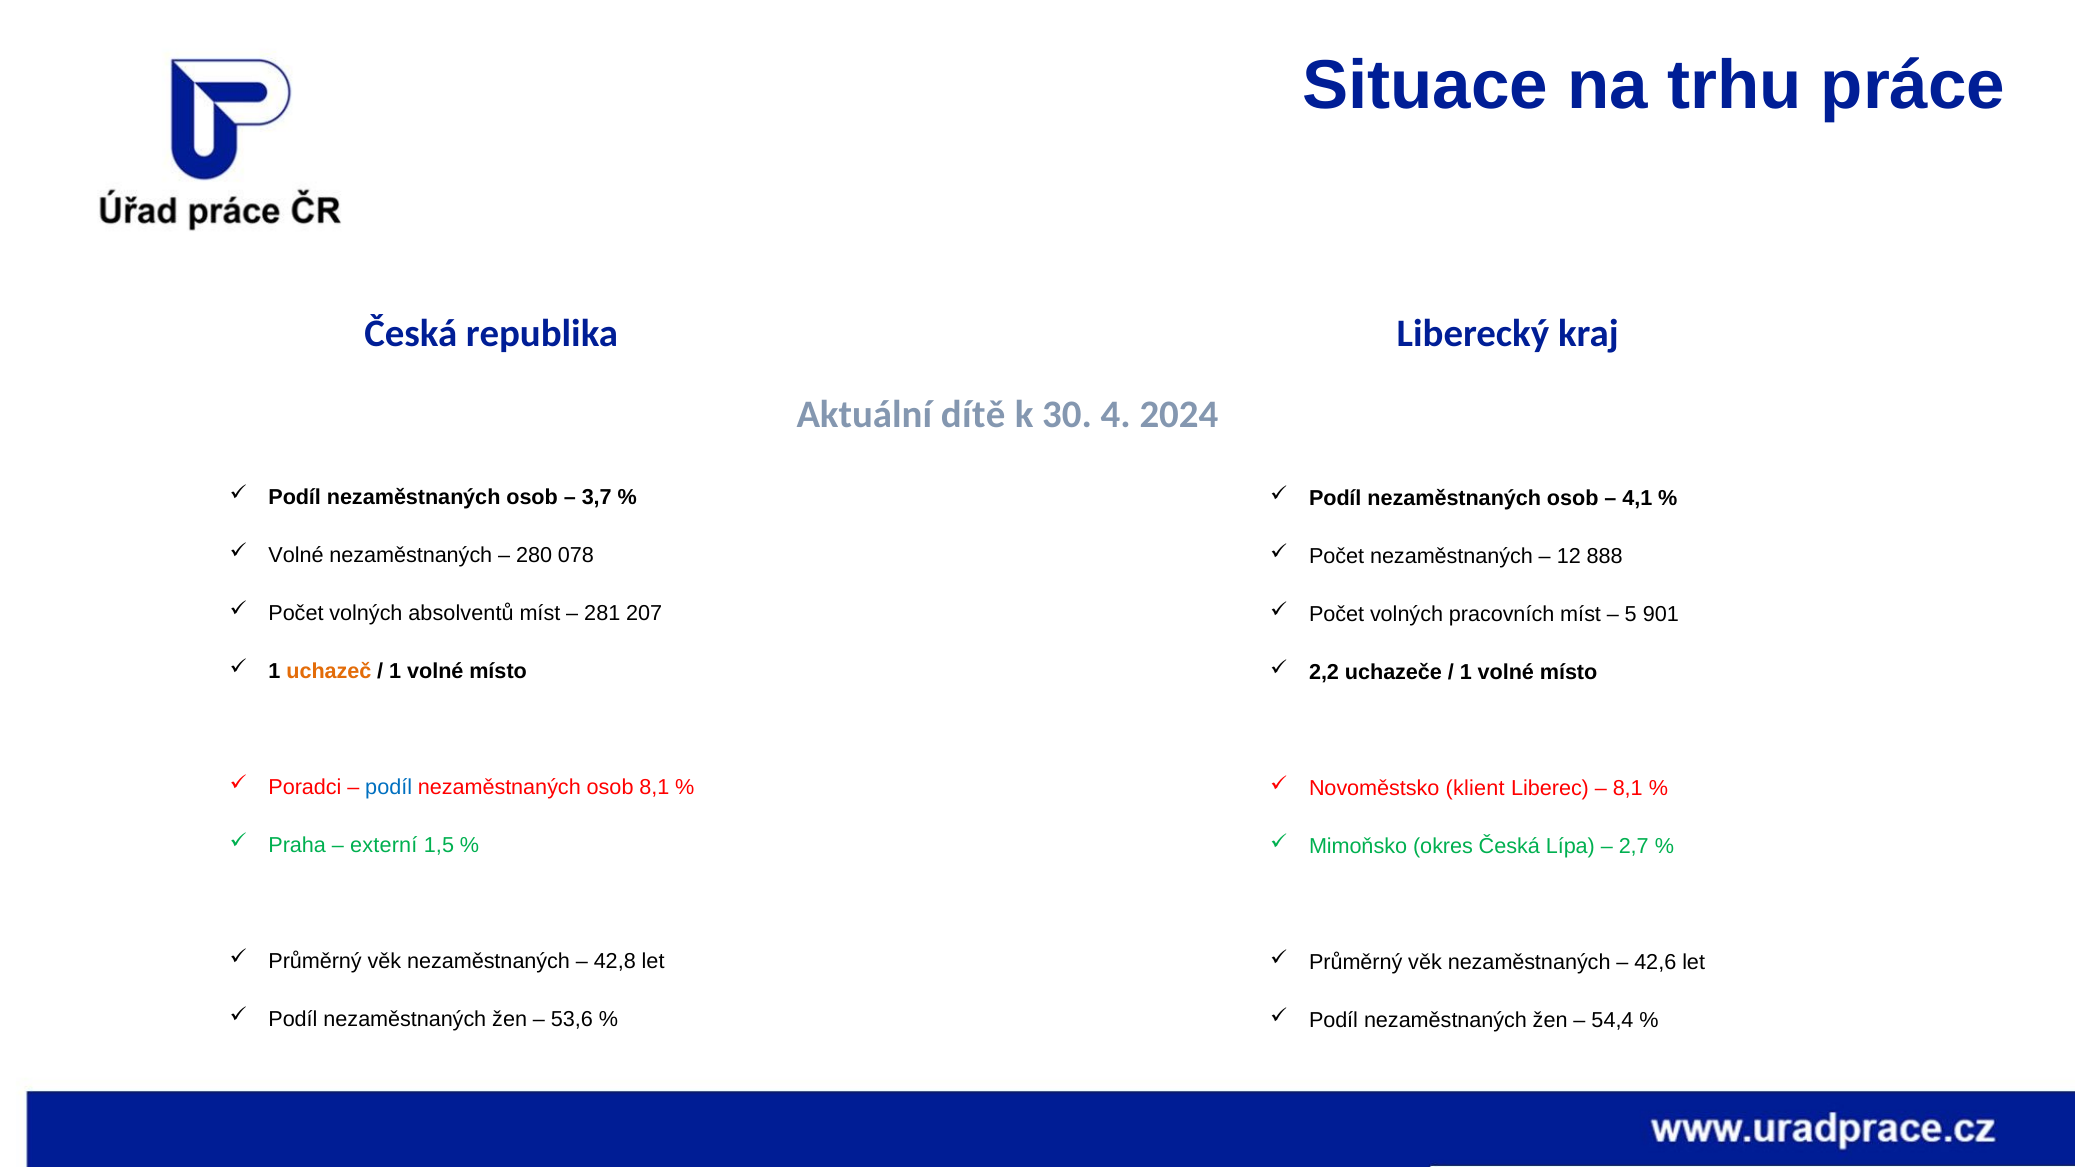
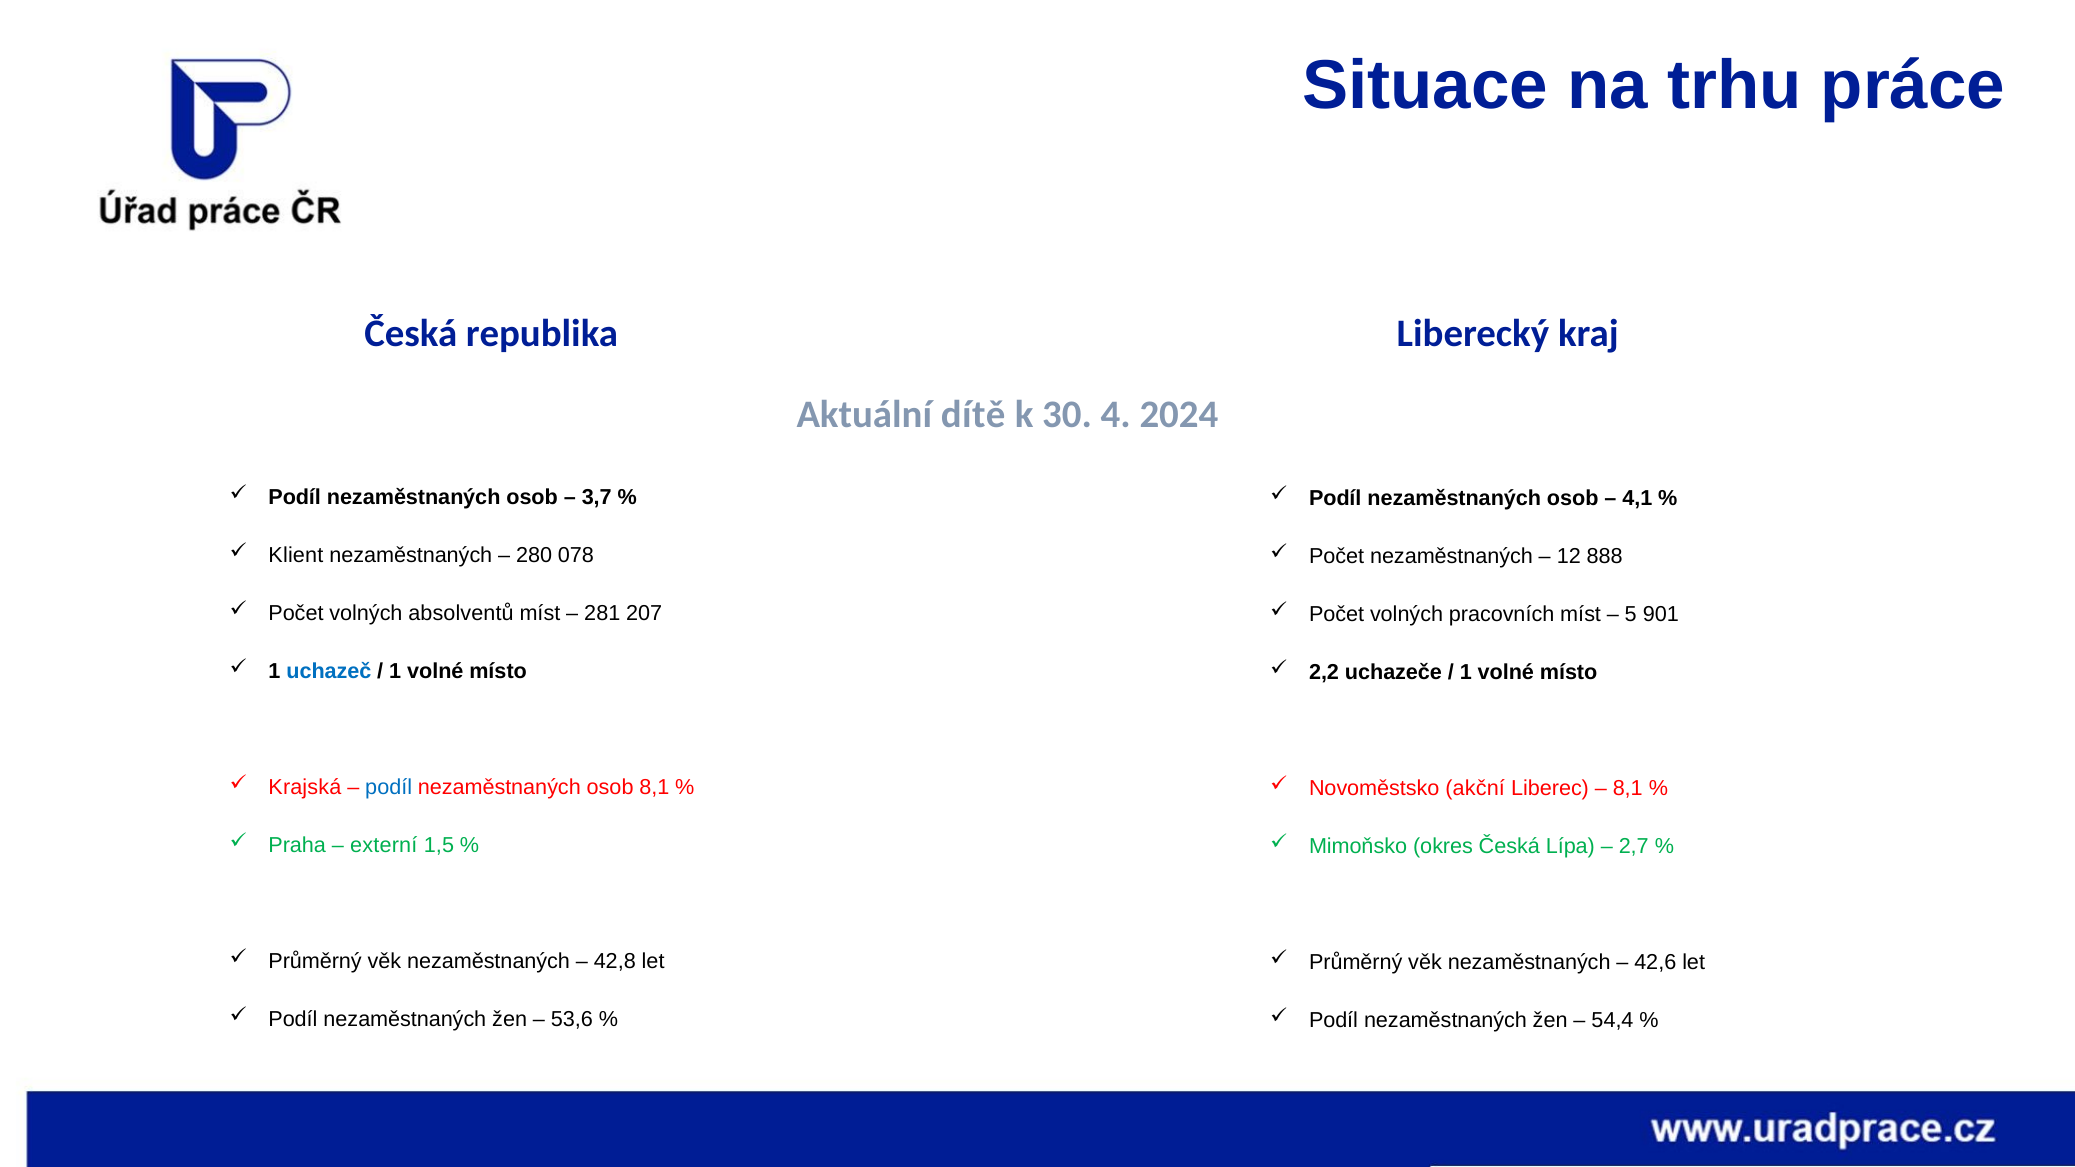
Volné: Volné -> Klient (296, 556)
uchazeč colour: orange -> blue (329, 672)
Poradci: Poradci -> Krajská (305, 788)
klient: klient -> akční (1475, 789)
